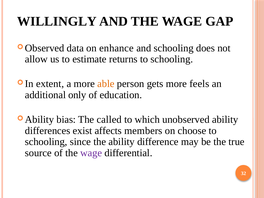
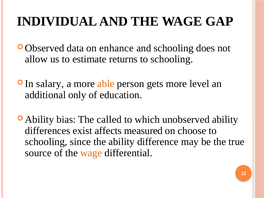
WILLINGLY: WILLINGLY -> INDIVIDUAL (57, 21)
extent: extent -> salary (50, 84)
feels: feels -> level (199, 84)
members: members -> measured (143, 131)
wage colour: purple -> orange (91, 153)
